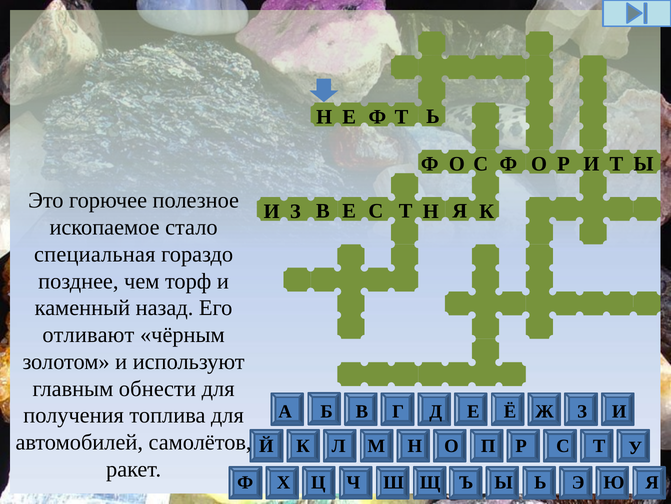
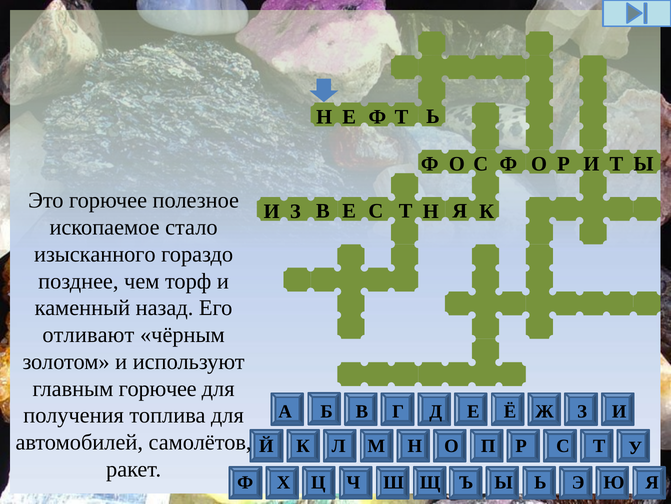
специальная: специальная -> изысканного (95, 254)
главным обнести: обнести -> горючее (158, 388)
